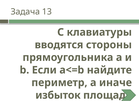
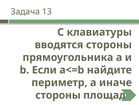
избыток: избыток -> стороны (58, 95)
